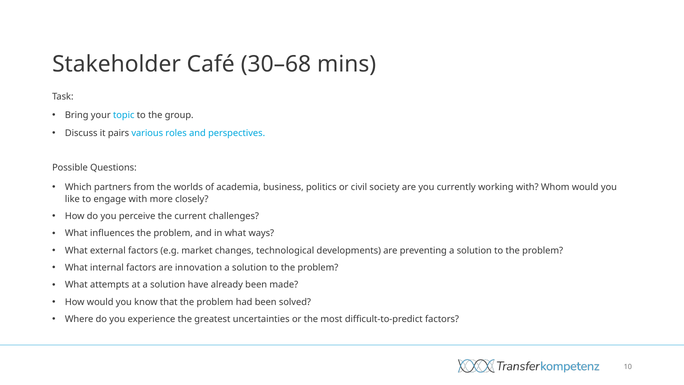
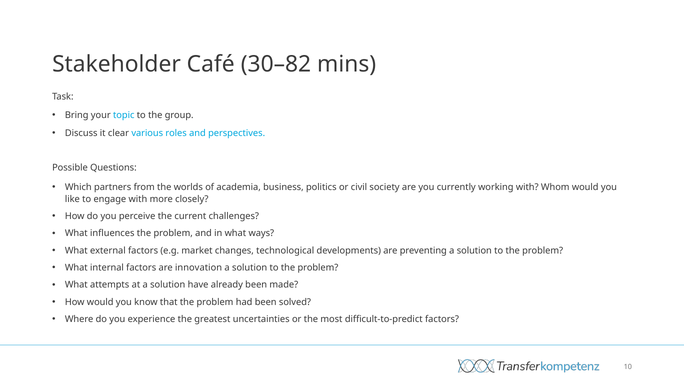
30–68: 30–68 -> 30–82 (276, 64)
pairs: pairs -> clear (118, 133)
